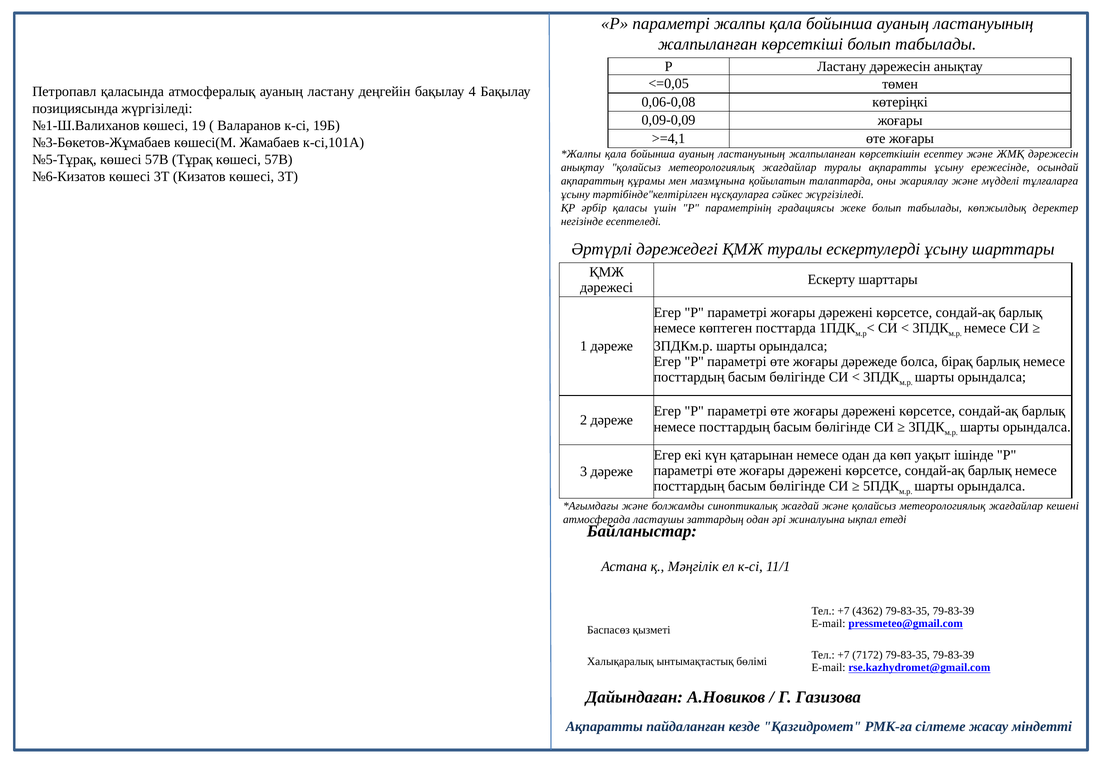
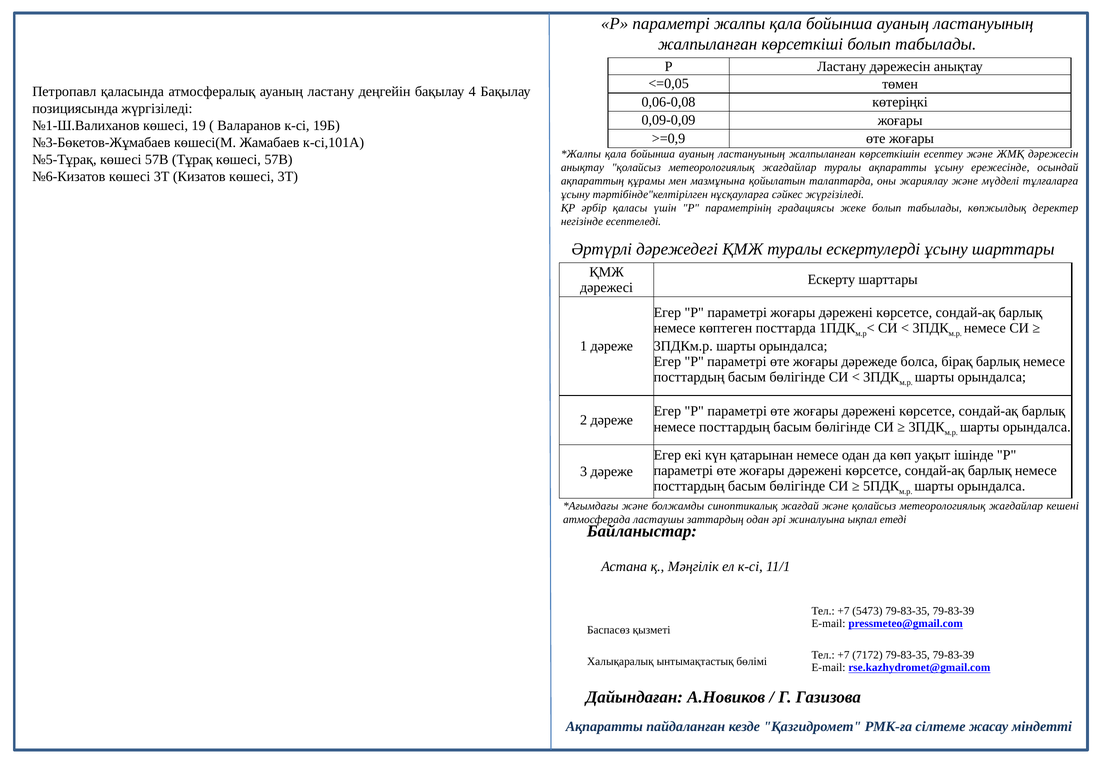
>=4,1: >=4,1 -> >=0,9 (669, 138)
4362: 4362 -> 5473 (867, 611)
